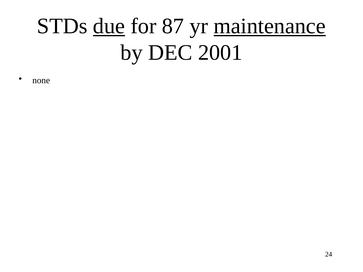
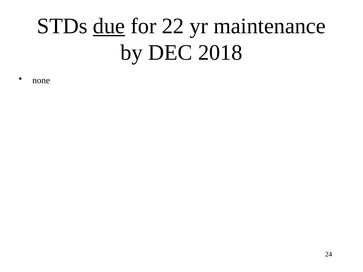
87: 87 -> 22 (173, 26)
maintenance underline: present -> none (270, 26)
2001: 2001 -> 2018 (220, 53)
